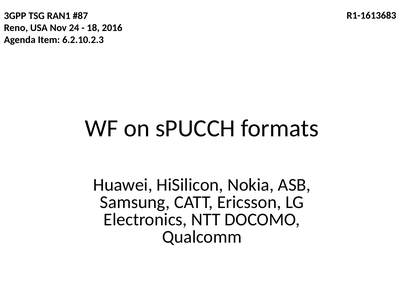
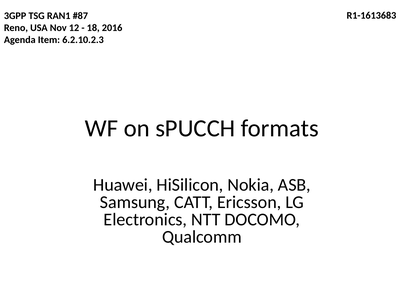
24: 24 -> 12 (74, 28)
